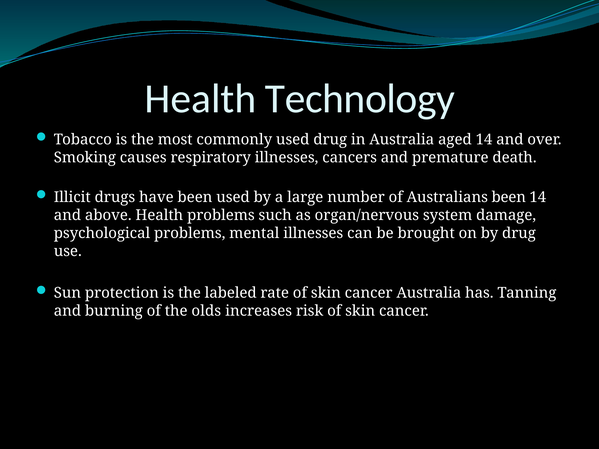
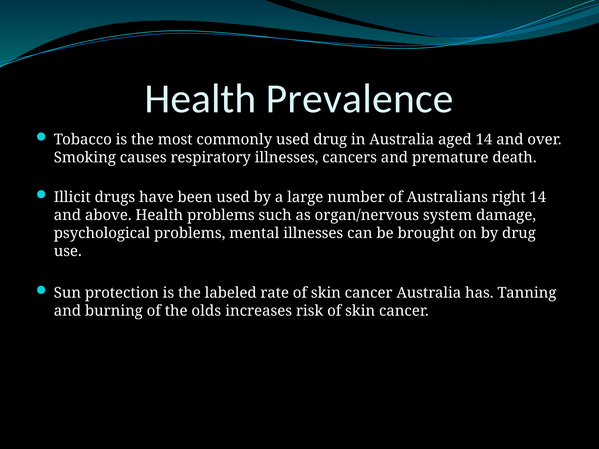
Technology: Technology -> Prevalence (360, 99)
Australians been: been -> right (509, 197)
